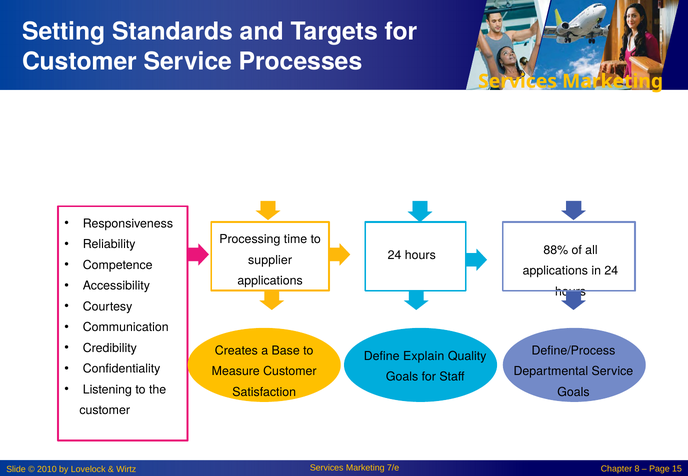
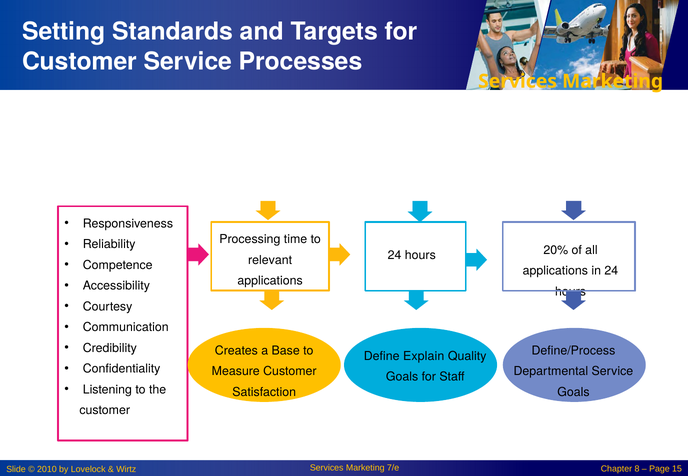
88%: 88% -> 20% (556, 250)
supplier: supplier -> relevant (270, 260)
